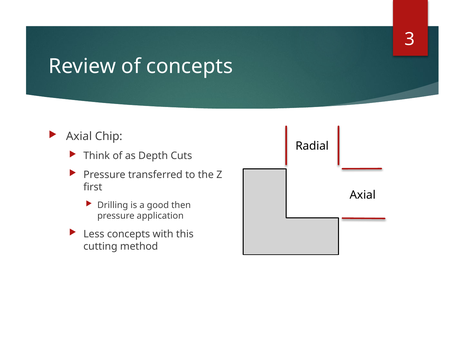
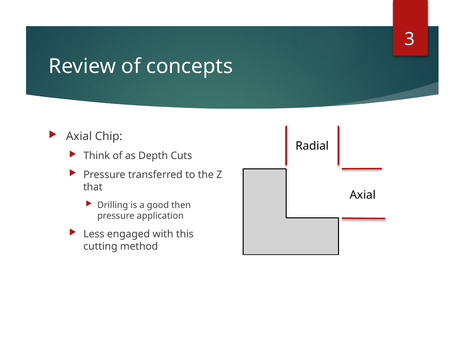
first: first -> that (93, 187)
Less concepts: concepts -> engaged (128, 234)
